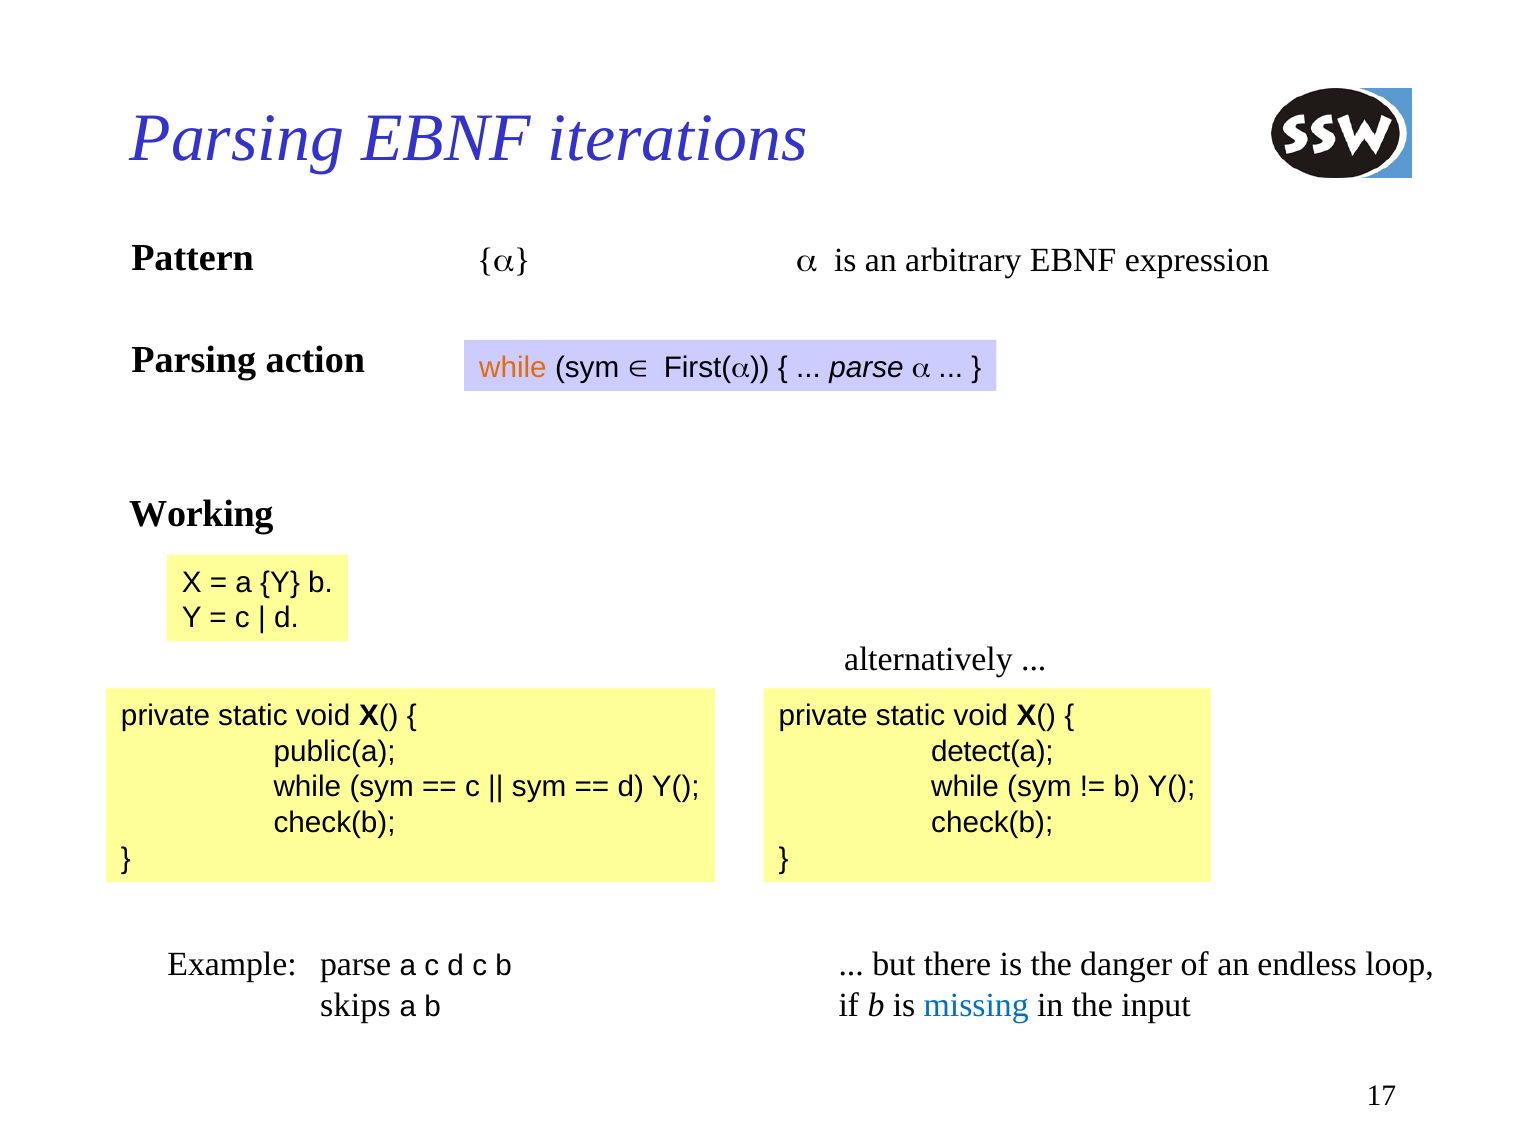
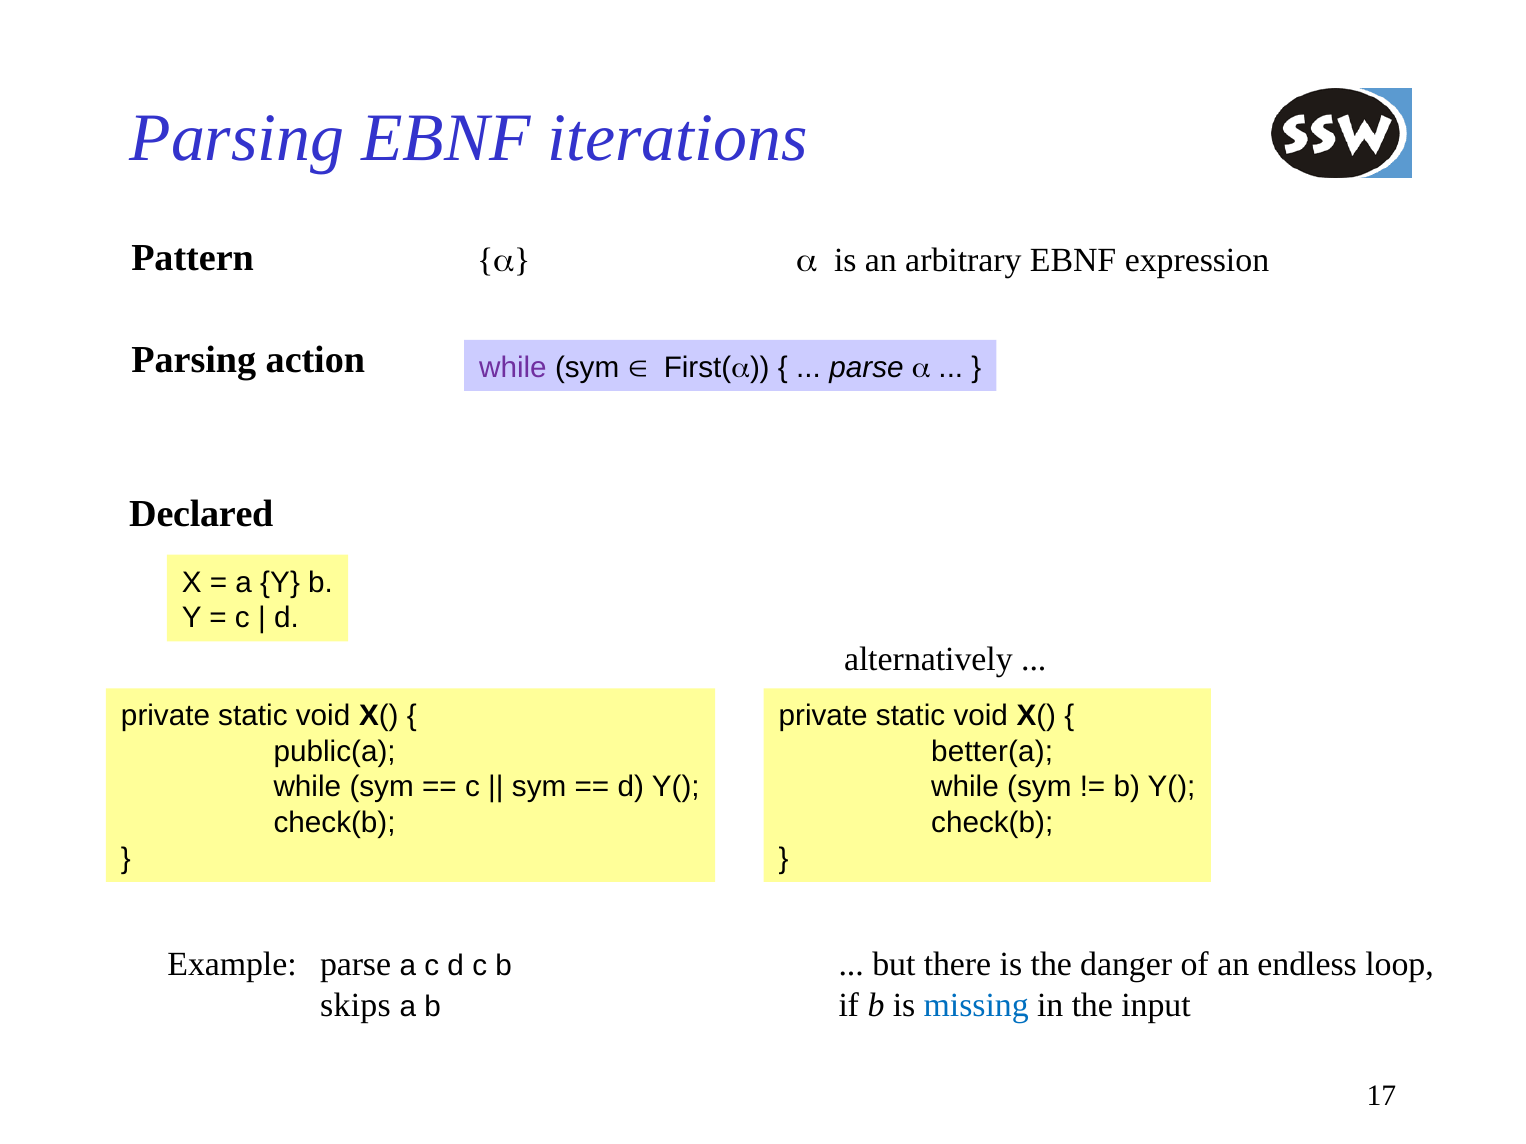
while colour: orange -> purple (513, 368)
Working: Working -> Declared (201, 514)
detect(a: detect(a -> better(a (992, 752)
